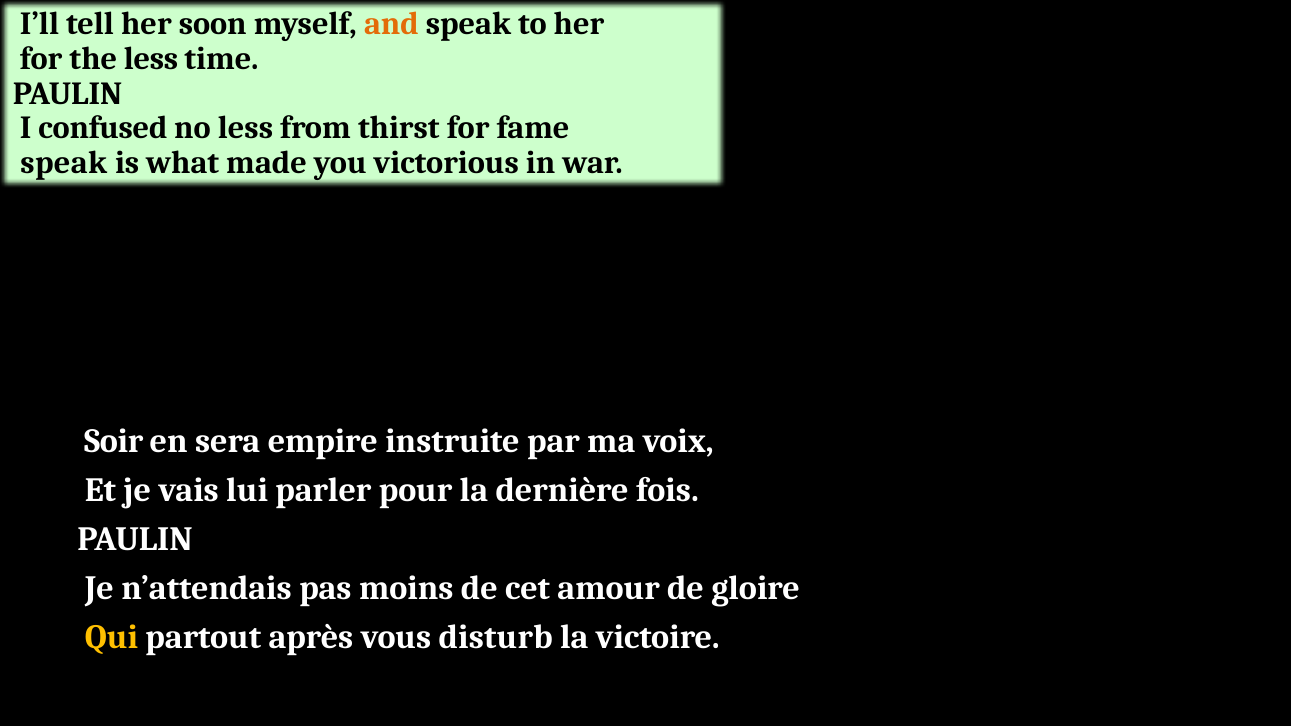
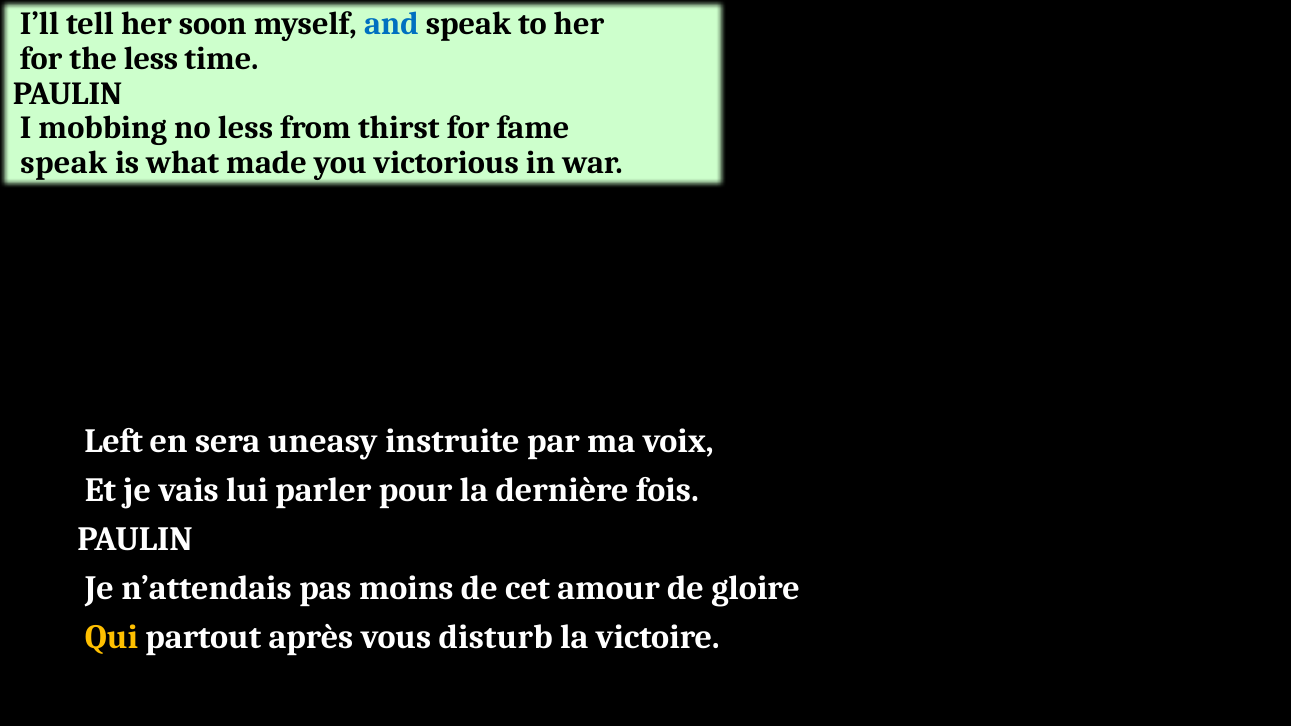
and colour: orange -> blue (391, 24)
confused: confused -> mobbing (103, 128)
Soir: Soir -> Left (114, 442)
empire: empire -> uneasy (323, 442)
